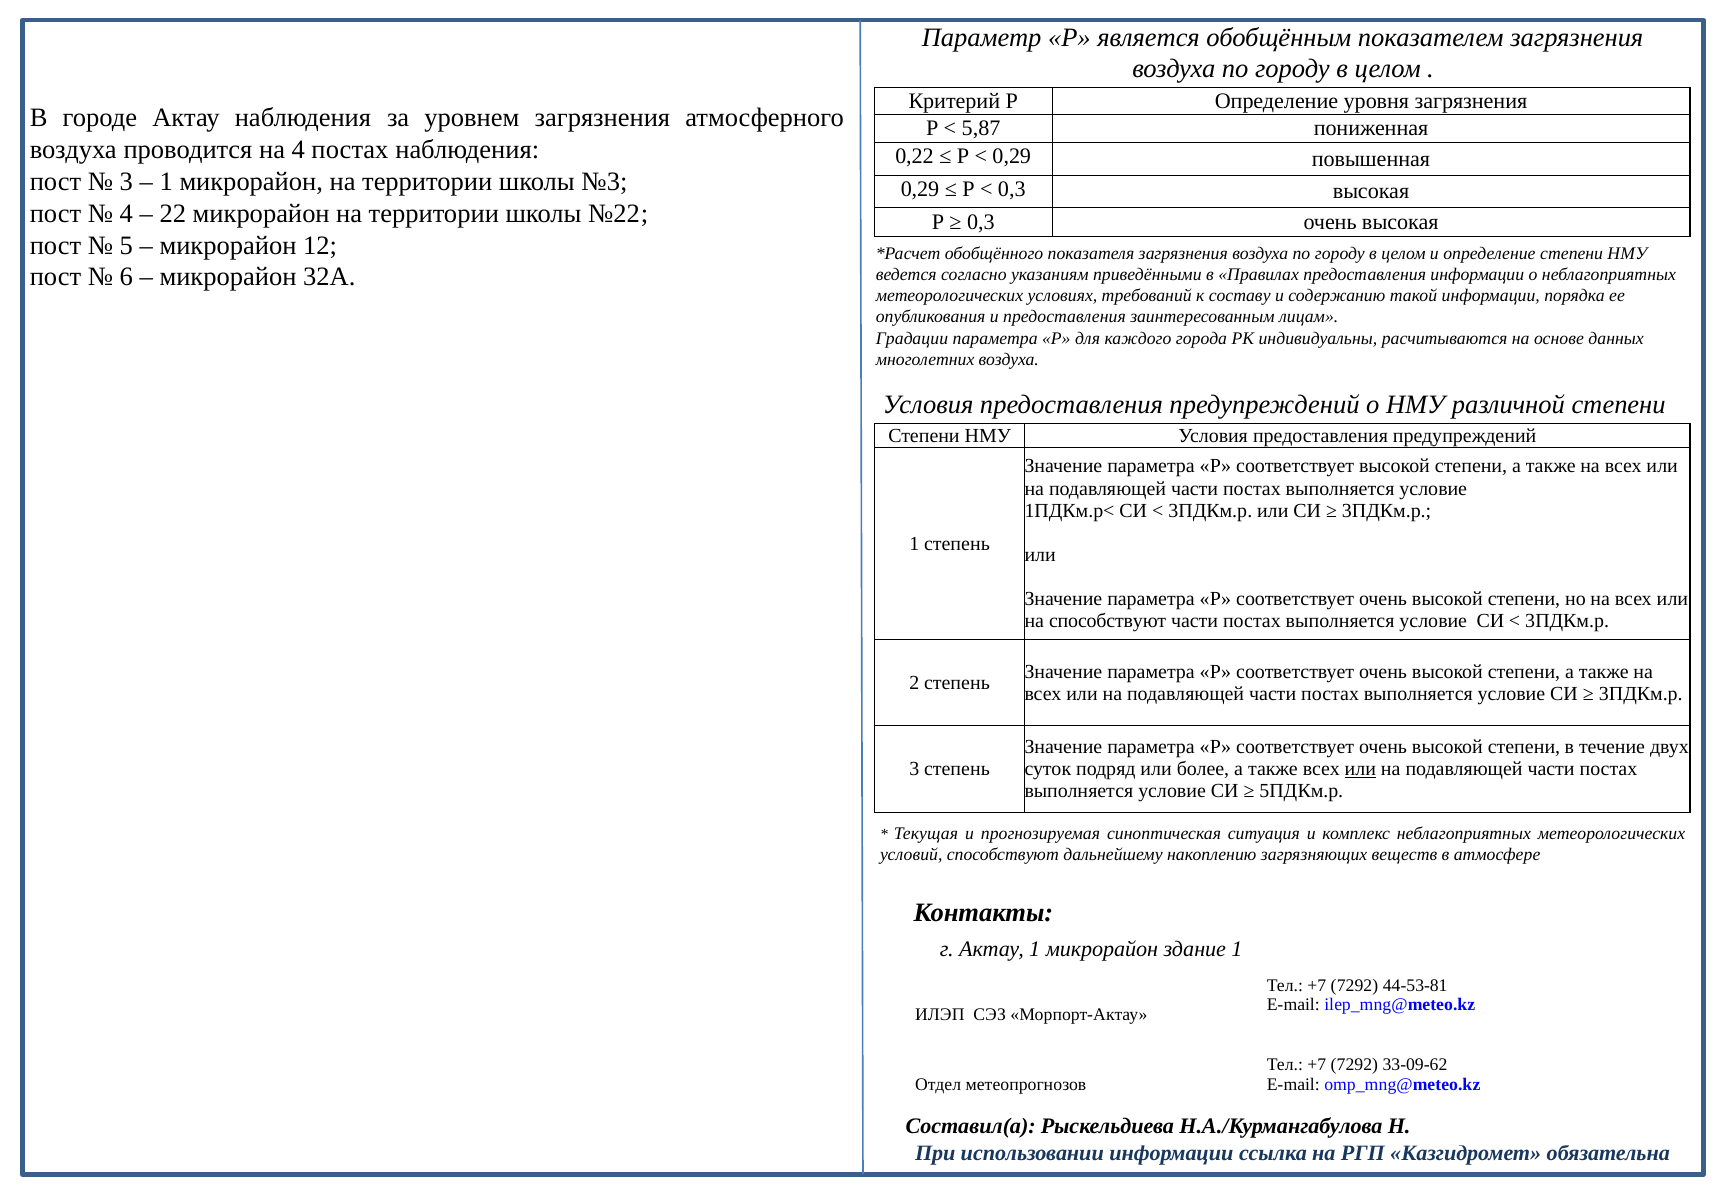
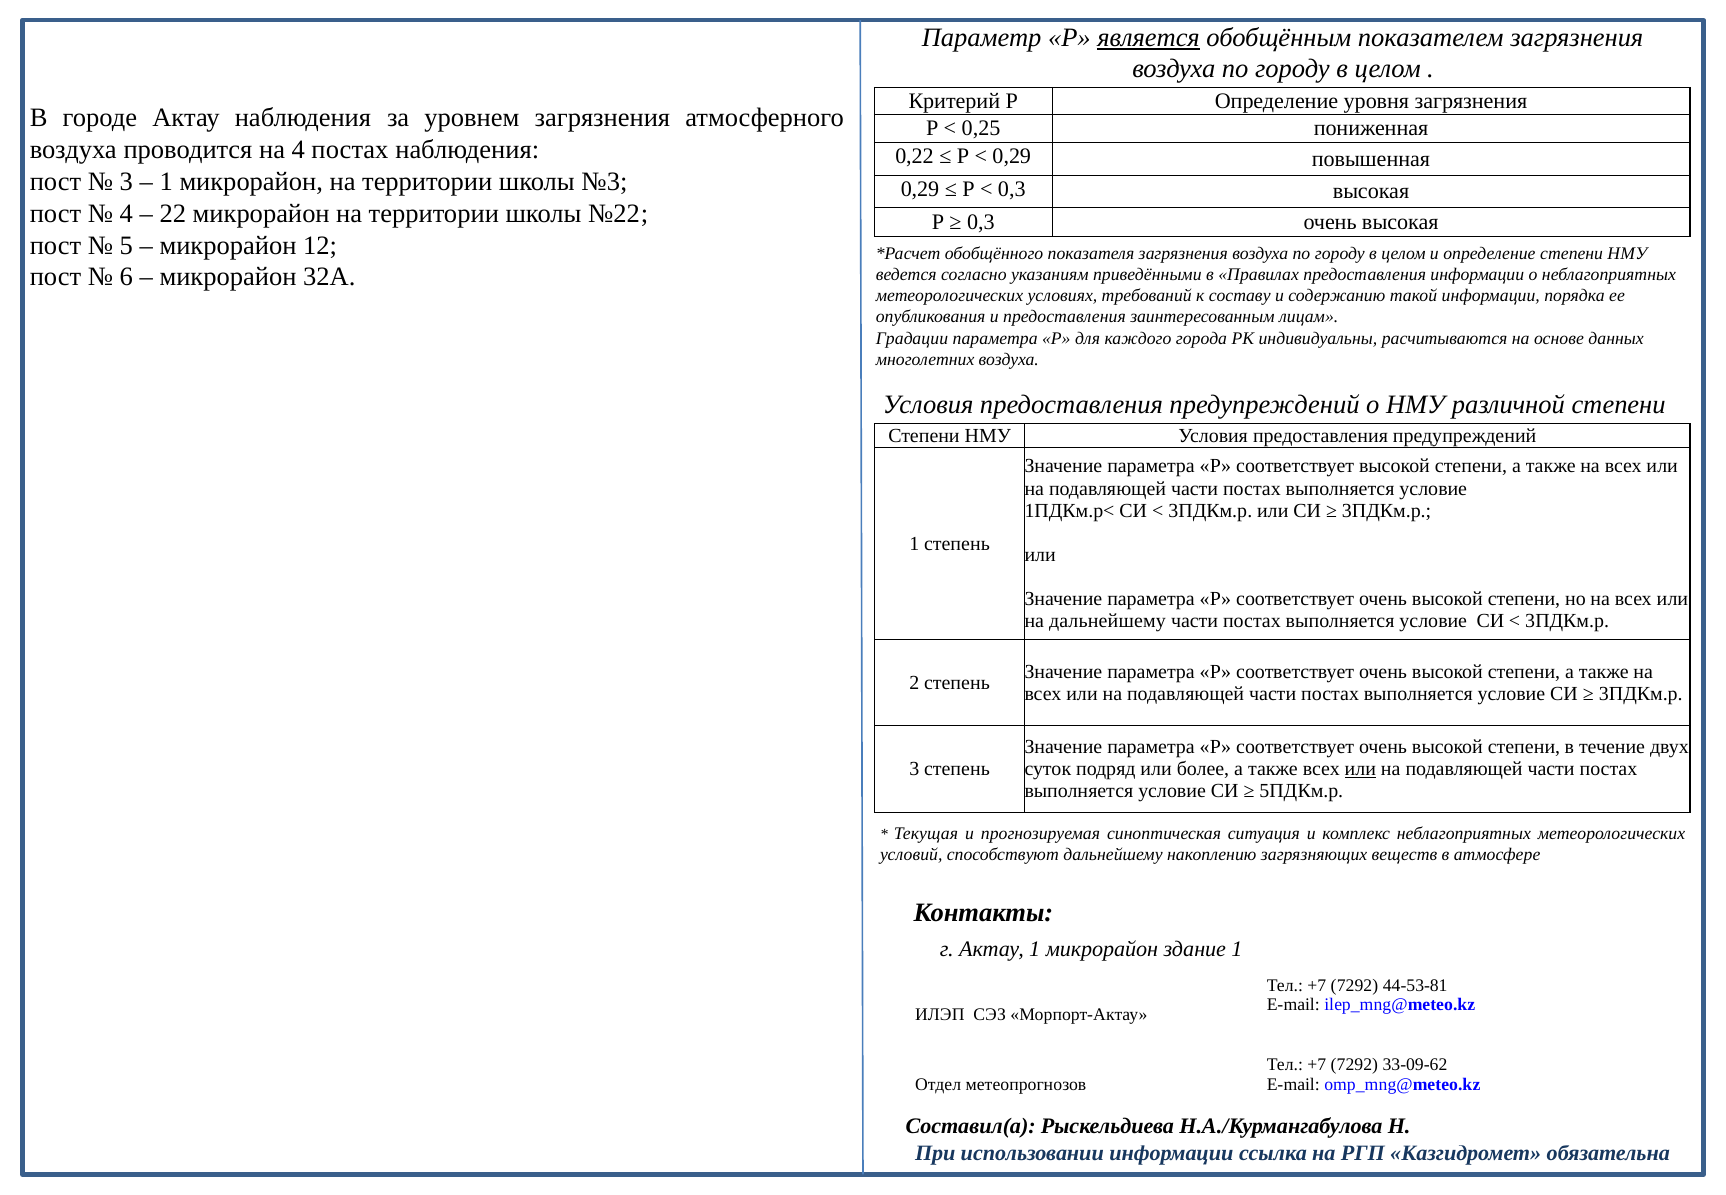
является underline: none -> present (1149, 37)
5,87: 5,87 -> 0,25 (981, 128)
на способствуют: способствуют -> дальнейшему (1107, 621)
